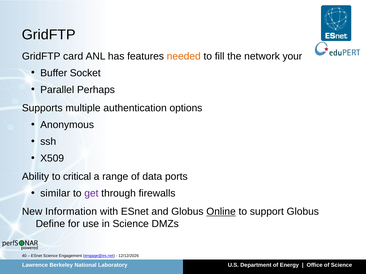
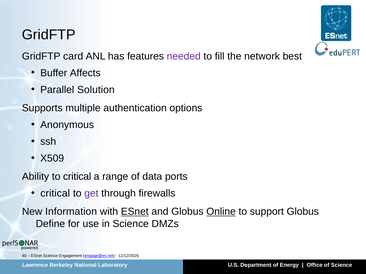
needed colour: orange -> purple (184, 56)
your: your -> best (292, 56)
Socket: Socket -> Affects (85, 73)
Perhaps: Perhaps -> Solution (96, 90)
similar: similar -> critical (55, 194)
ESnet underline: none -> present (135, 212)
